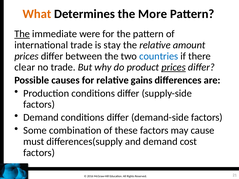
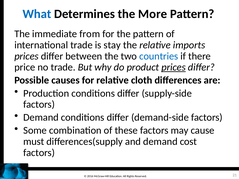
What colour: orange -> blue (37, 14)
The underline: present -> none (22, 34)
were: were -> from (90, 34)
amount: amount -> imports (189, 45)
clear: clear -> price (25, 67)
gains: gains -> cloth (142, 80)
